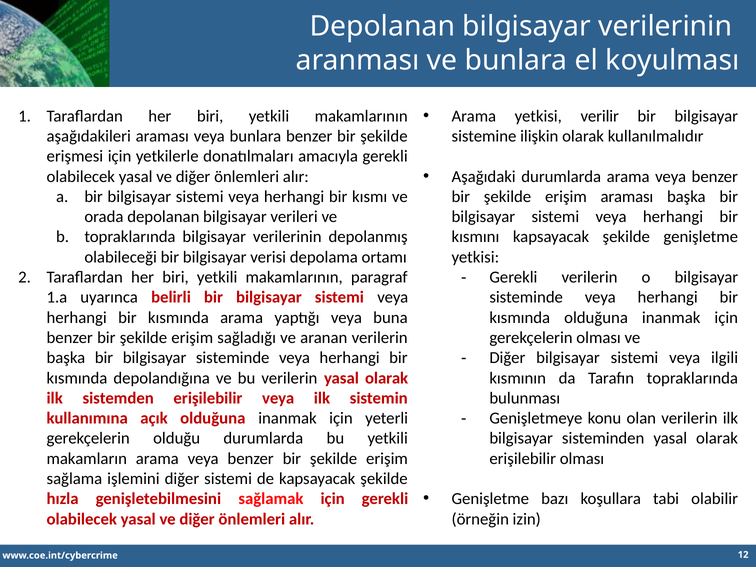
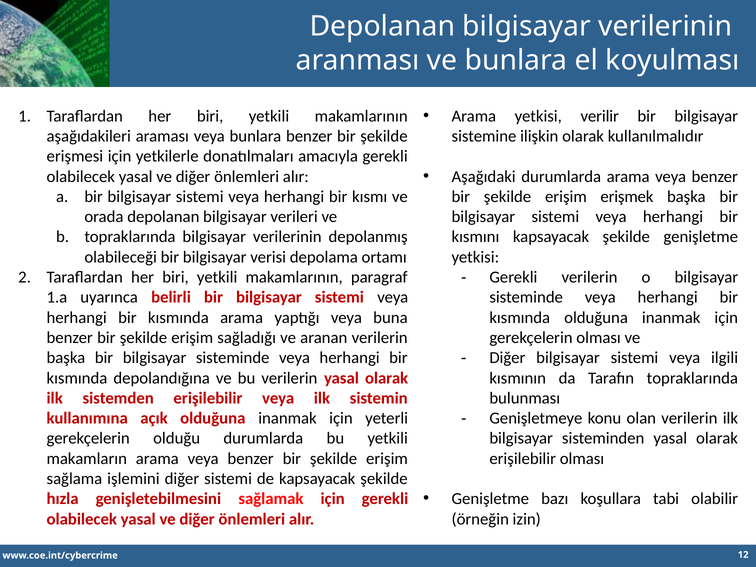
erişim araması: araması -> erişmek (627, 197)
